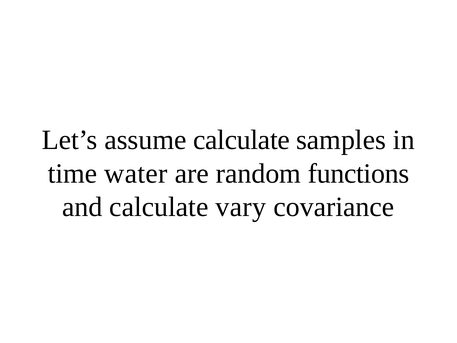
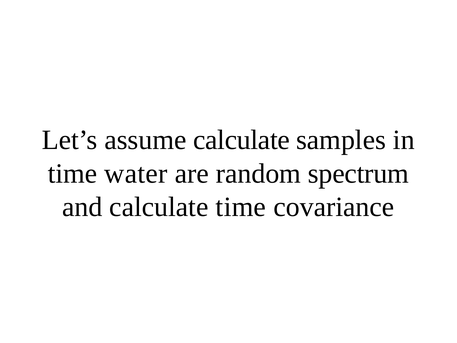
functions: functions -> spectrum (358, 173)
calculate vary: vary -> time (241, 207)
